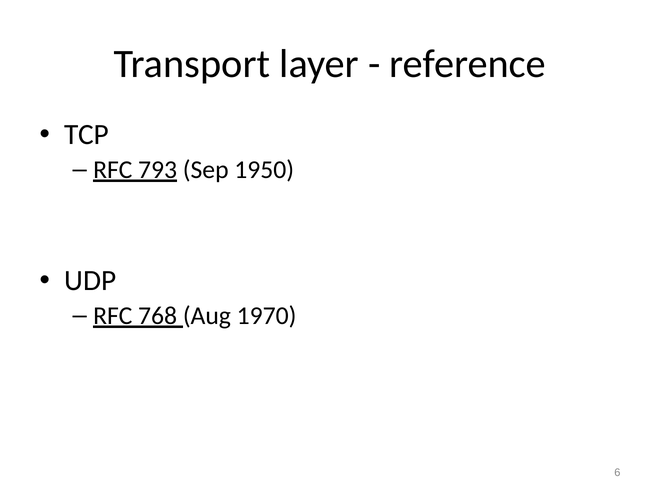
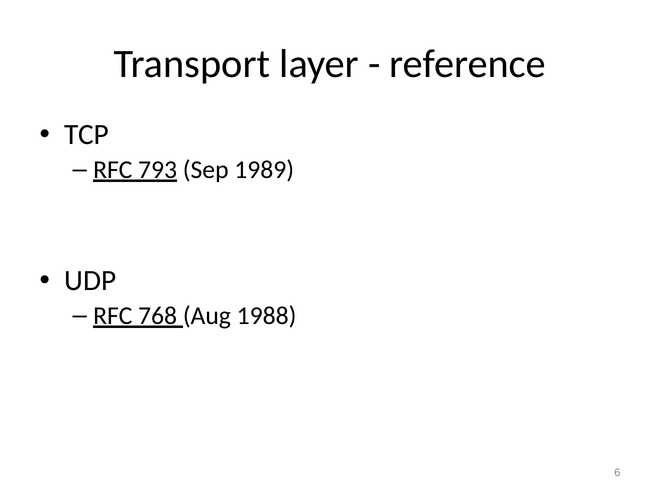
1950: 1950 -> 1989 (264, 170)
1970: 1970 -> 1988 (267, 316)
